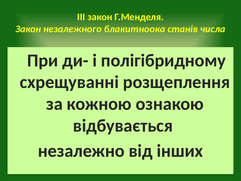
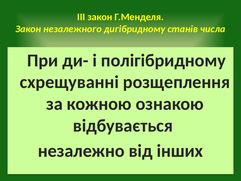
блакитноока: блакитноока -> дигібридному (135, 29)
